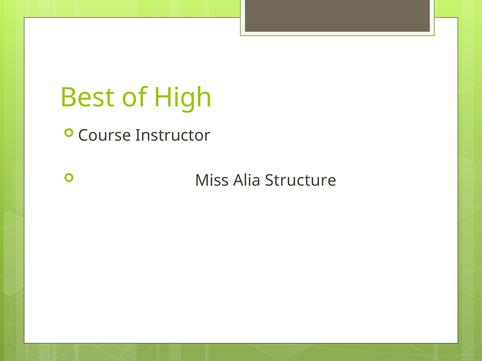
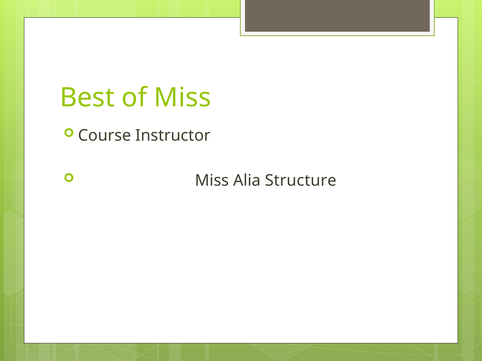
of High: High -> Miss (183, 98)
